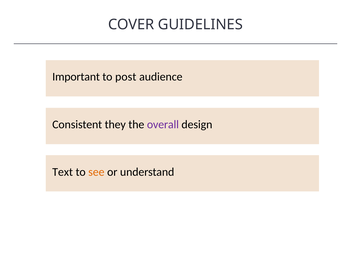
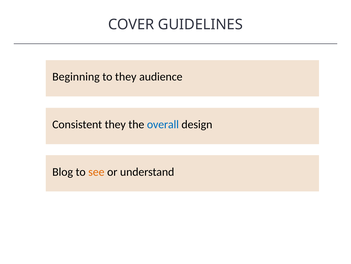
Important: Important -> Beginning (76, 77)
to post: post -> they (126, 77)
overall colour: purple -> blue (163, 124)
Text: Text -> Blog (63, 171)
